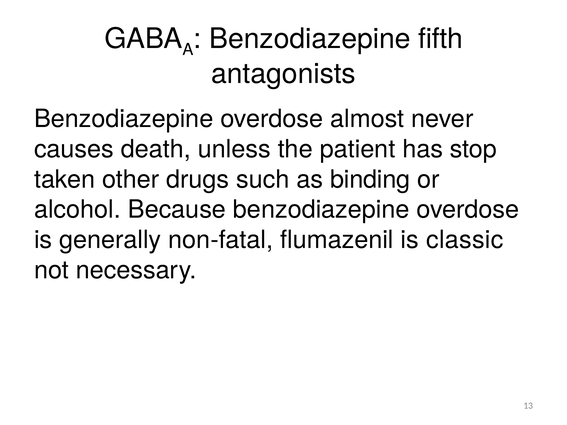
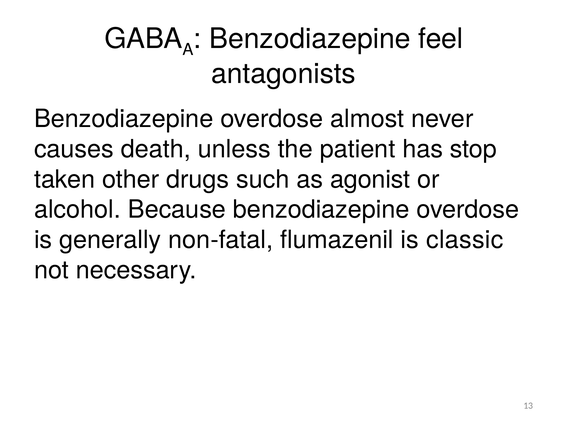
fifth: fifth -> feel (441, 39)
binding: binding -> agonist (370, 180)
